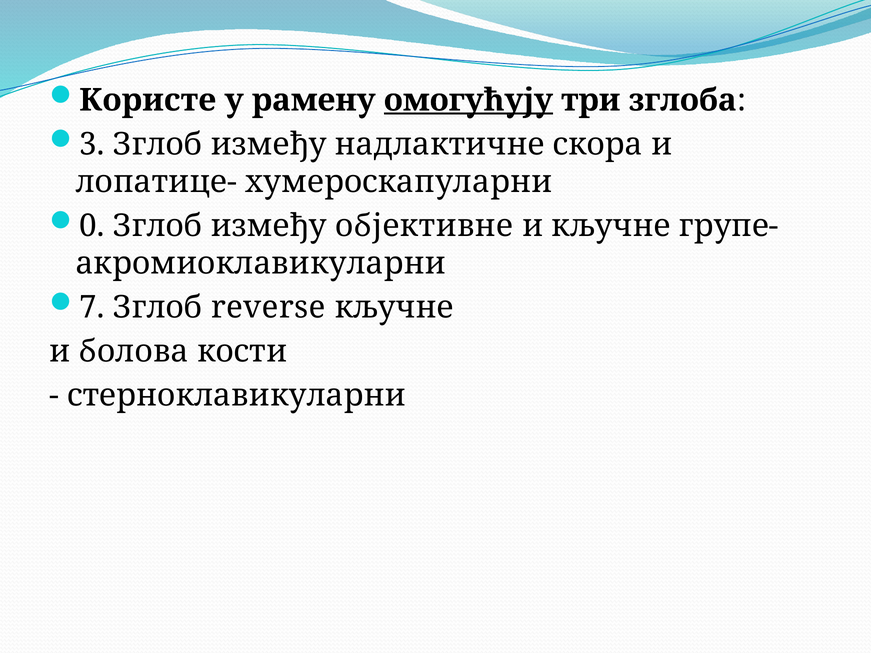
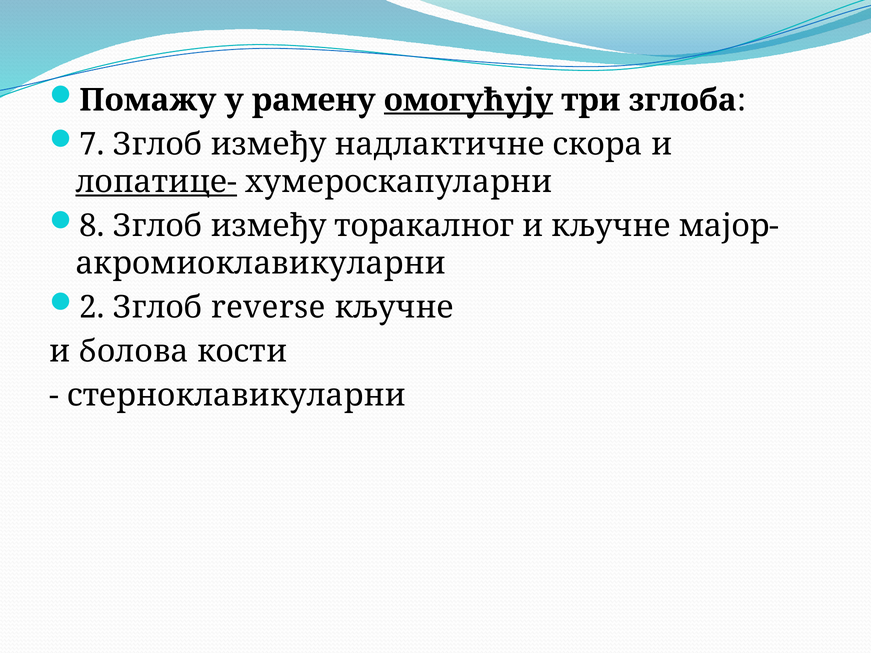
Користе: Користе -> Помажу (148, 100)
3: 3 -> 7 (92, 144)
лопатице- underline: none -> present (156, 182)
0: 0 -> 8 (92, 226)
објективне: објективне -> торакалног (424, 226)
групе-: групе- -> мајор- (729, 226)
7: 7 -> 2 (92, 308)
